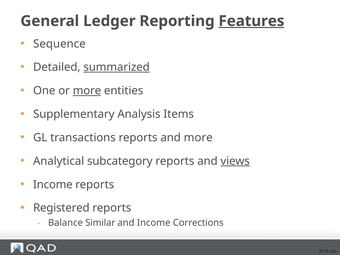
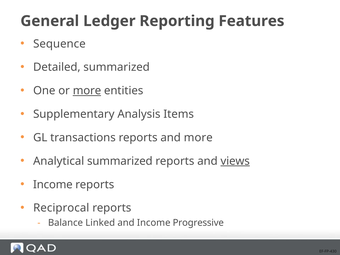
Features underline: present -> none (251, 21)
summarized underline: present -> none (117, 67)
Analytical subcategory: subcategory -> summarized (120, 161)
Registered: Registered -> Reciprocal (61, 208)
Similar: Similar -> Linked (100, 223)
Corrections: Corrections -> Progressive (198, 223)
